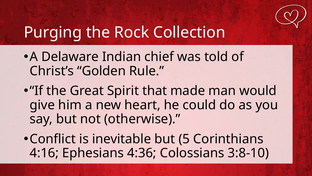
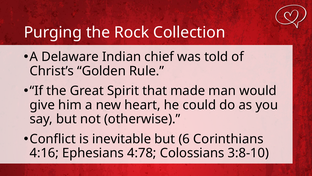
5: 5 -> 6 (184, 139)
4:36: 4:36 -> 4:78 (142, 153)
